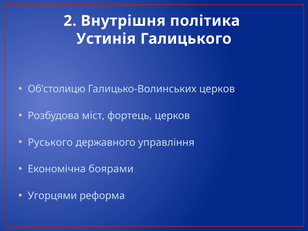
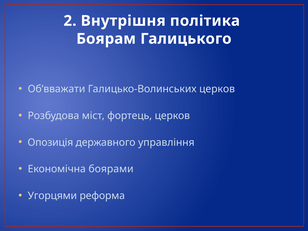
Устинія: Устинія -> Боярам (106, 39)
Об’столицю: Об’столицю -> Об’вважати (57, 89)
Руського: Руського -> Опозиція (50, 142)
